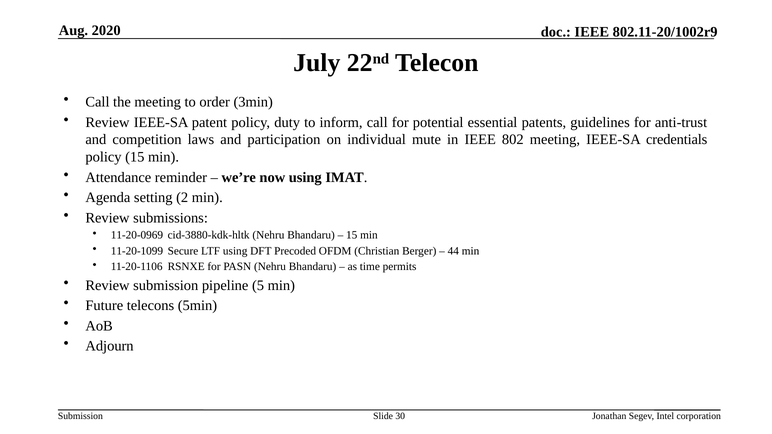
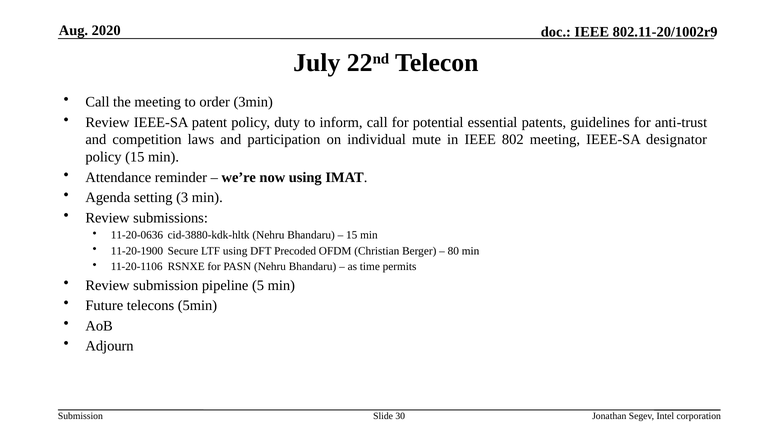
credentials: credentials -> designator (677, 140)
2: 2 -> 3 (182, 198)
11-20-0969: 11-20-0969 -> 11-20-0636 (137, 235)
11-20-1099: 11-20-1099 -> 11-20-1900 (137, 251)
44: 44 -> 80 (453, 251)
